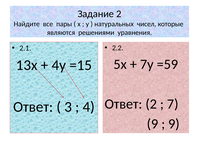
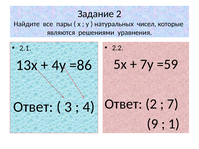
=15: =15 -> =86 (81, 65)
9: 9 -> 1 (174, 124)
